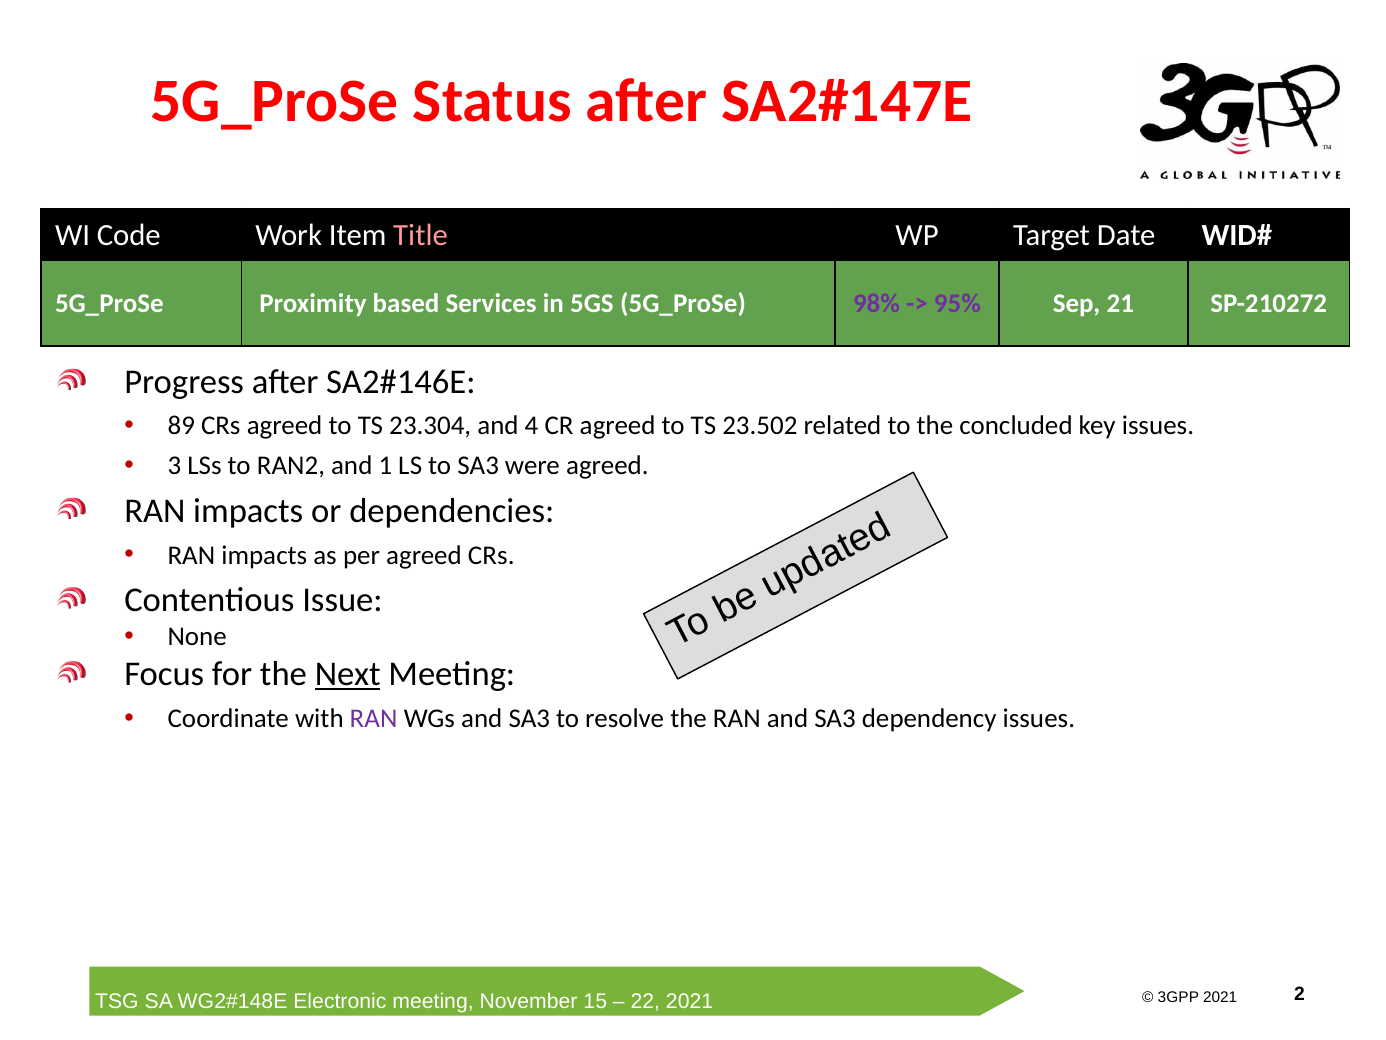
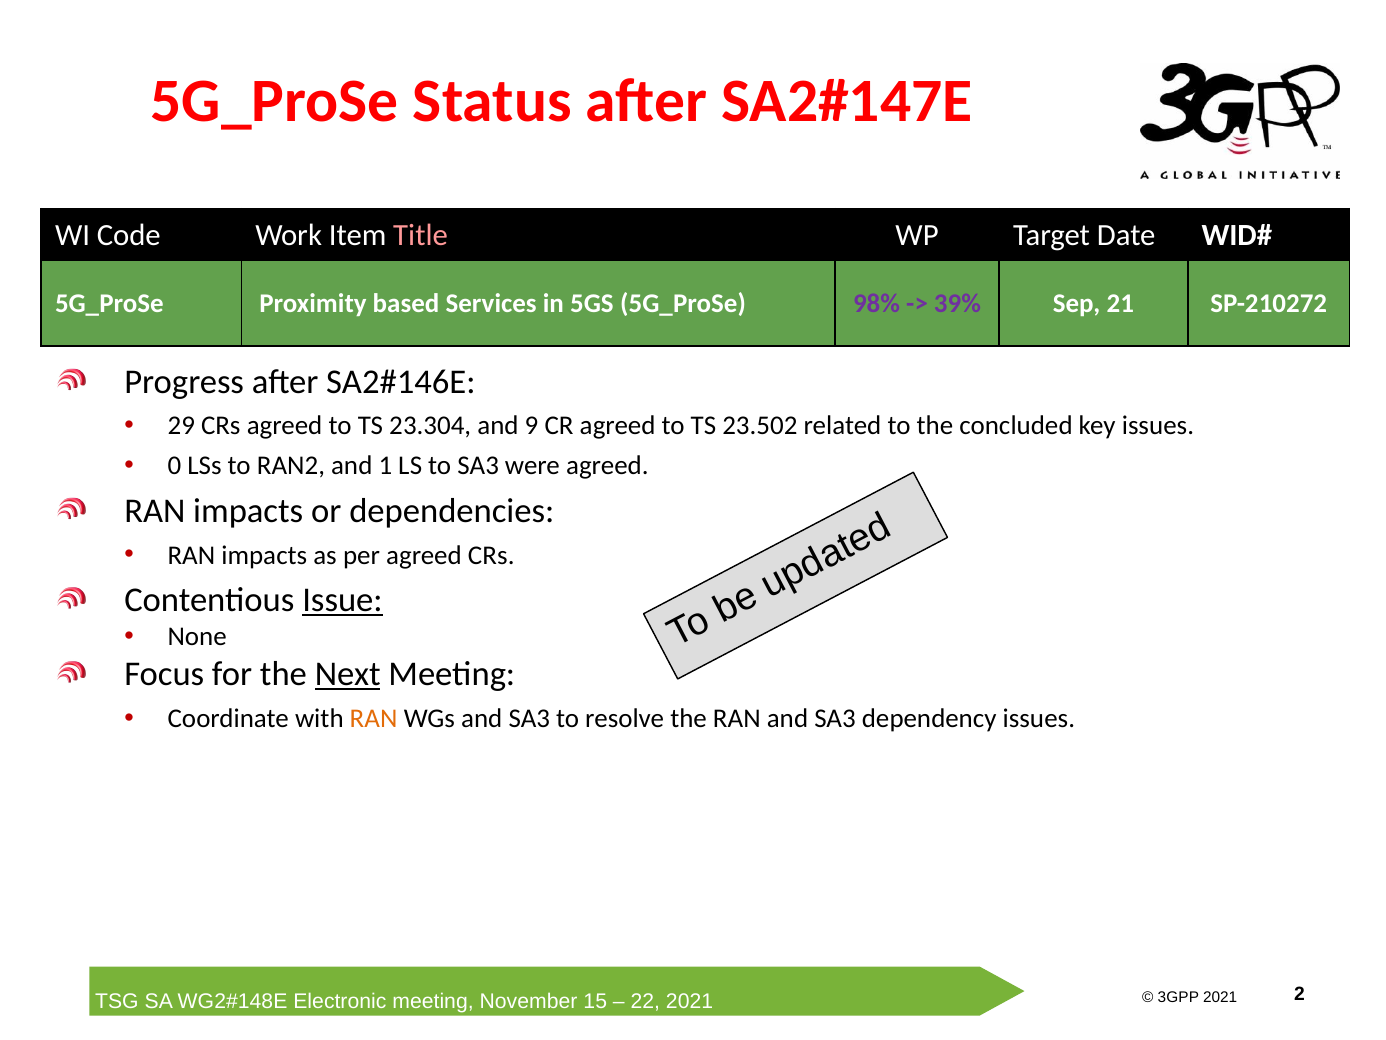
95%: 95% -> 39% (957, 303)
89: 89 -> 29 (181, 426)
4: 4 -> 9 (532, 426)
3: 3 -> 0 (174, 466)
Issue underline: none -> present (342, 600)
RAN colour: purple -> orange (374, 718)
